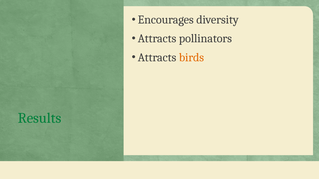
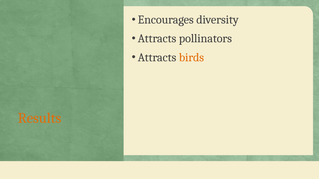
Results colour: green -> orange (40, 118)
